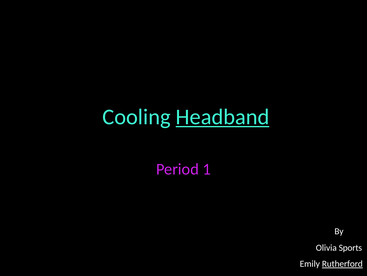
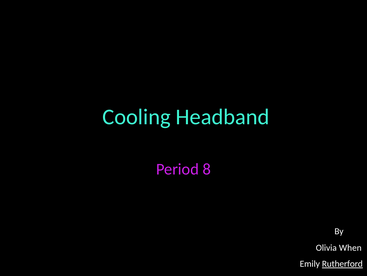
Headband underline: present -> none (222, 117)
1: 1 -> 8 (207, 169)
Sports: Sports -> When (350, 247)
